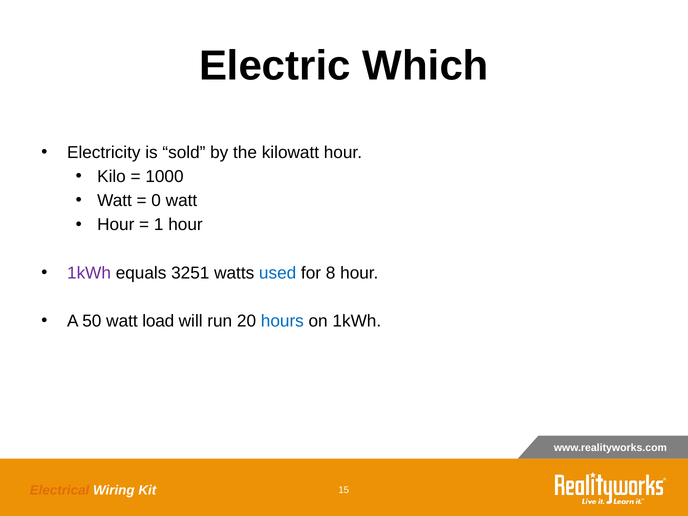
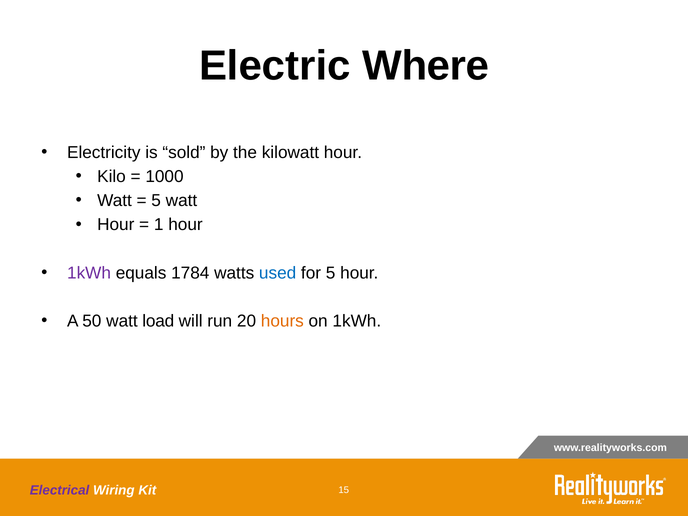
Which: Which -> Where (426, 66)
0: 0 -> 5 (156, 201)
3251: 3251 -> 1784 (190, 273)
for 8: 8 -> 5 (331, 273)
hours colour: blue -> orange (282, 321)
Electrical colour: orange -> purple (60, 491)
